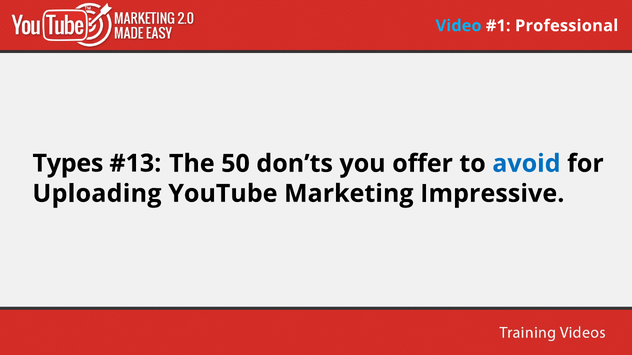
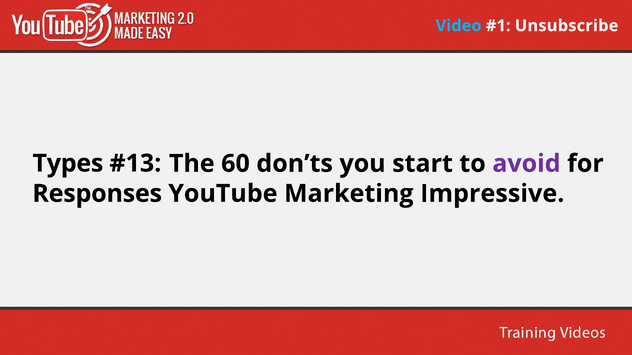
Professional: Professional -> Unsubscribe (567, 26)
50: 50 -> 60 (235, 164)
offer: offer -> start (423, 164)
avoid colour: blue -> purple (526, 164)
Uploading: Uploading -> Responses (97, 194)
